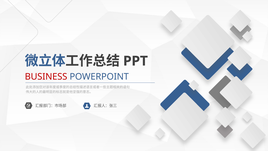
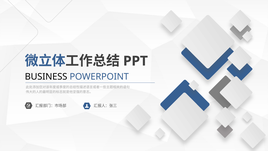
BUSINESS colour: red -> black (46, 76)
